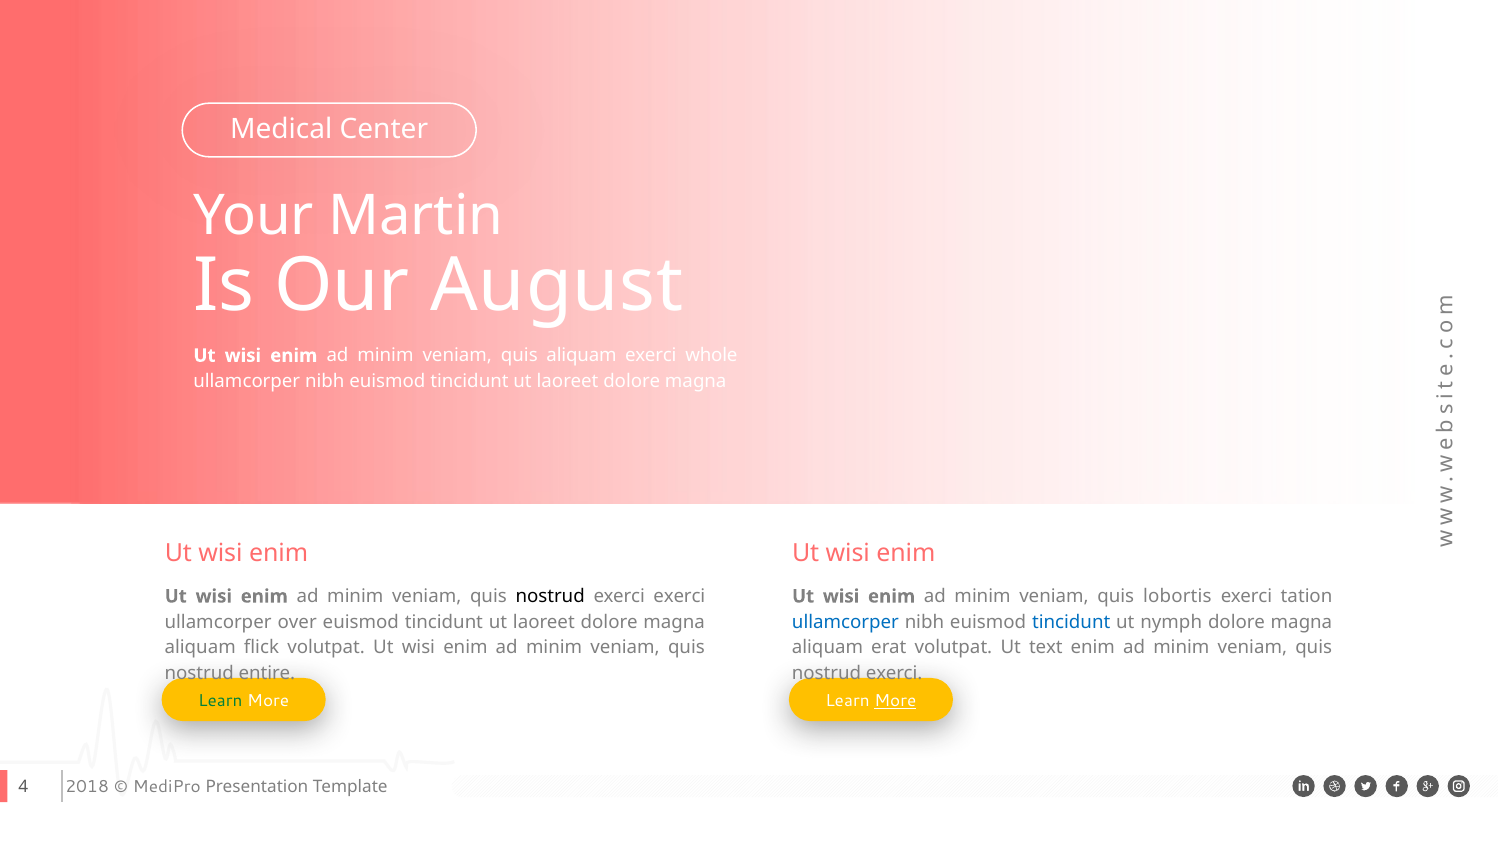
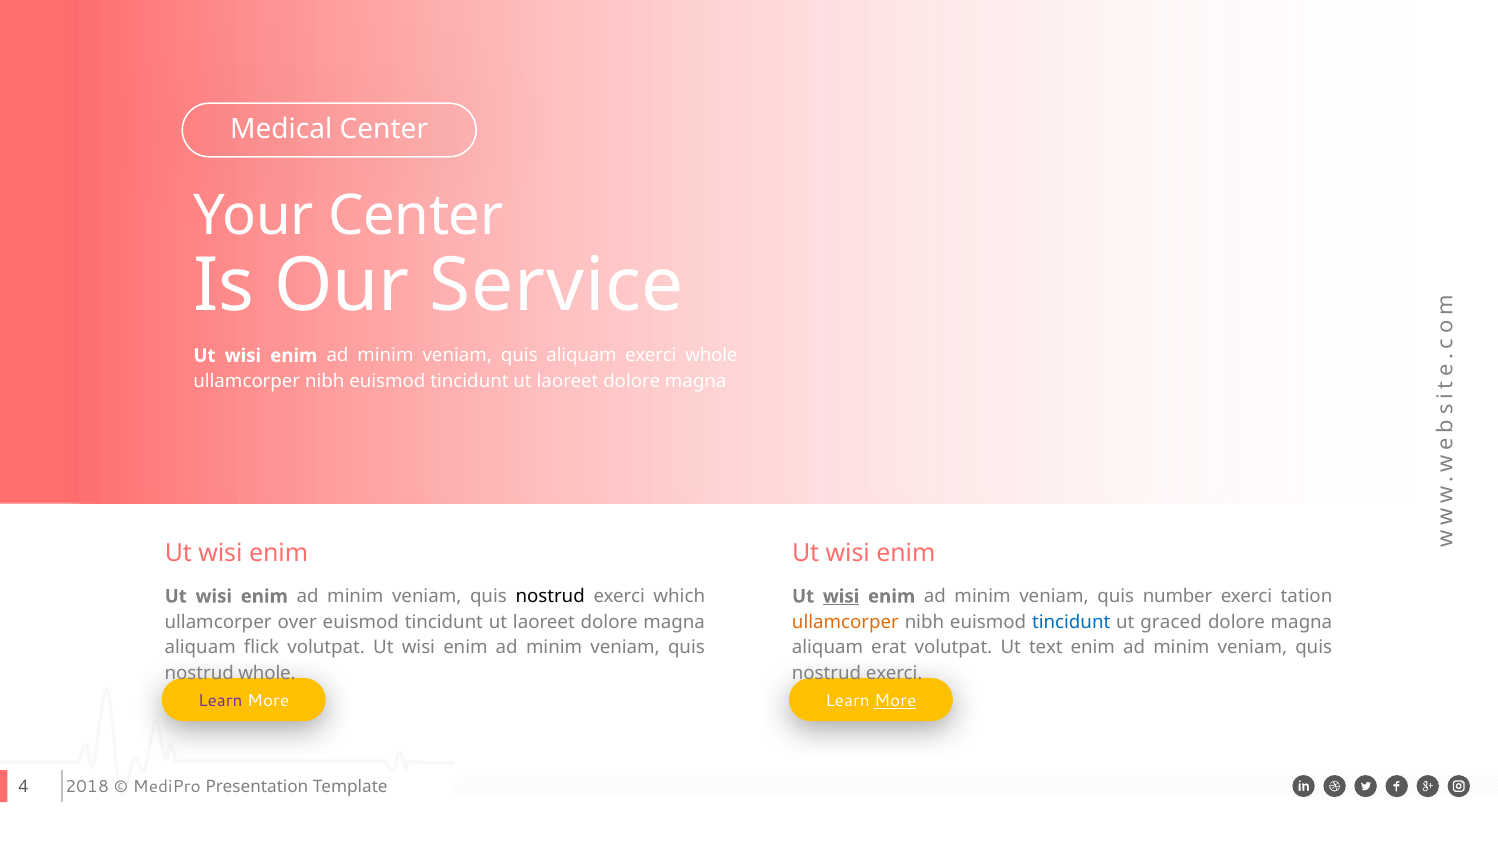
Your Martin: Martin -> Center (416, 216)
August: August -> Service (557, 286)
exerci exerci: exerci -> which (679, 596)
wisi underline: none -> present (841, 596)
lobortis: lobortis -> number (1178, 596)
ullamcorper colour: blue -> orange (845, 622)
nymph: nymph -> graced (1171, 622)
nostrud entire: entire -> whole (267, 673)
Learn colour: green -> purple (220, 700)
